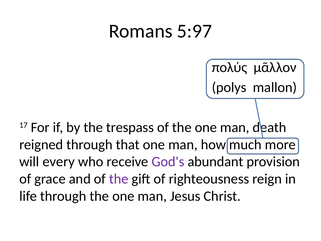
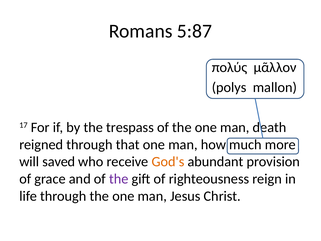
5:97: 5:97 -> 5:87 (194, 31)
every: every -> saved (59, 162)
God's colour: purple -> orange (168, 162)
